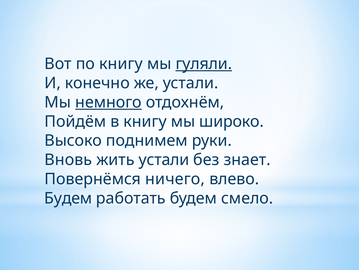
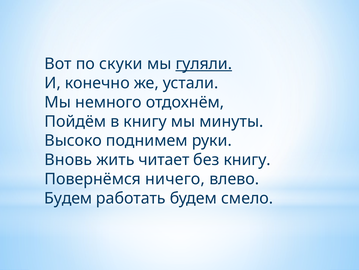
по книгу: книгу -> скуки (121, 64)
немного underline: present -> none (108, 102)
широко: широко -> минуты (231, 121)
жить устали: устали -> читает (164, 159)
без знает: знает -> книгу (247, 159)
